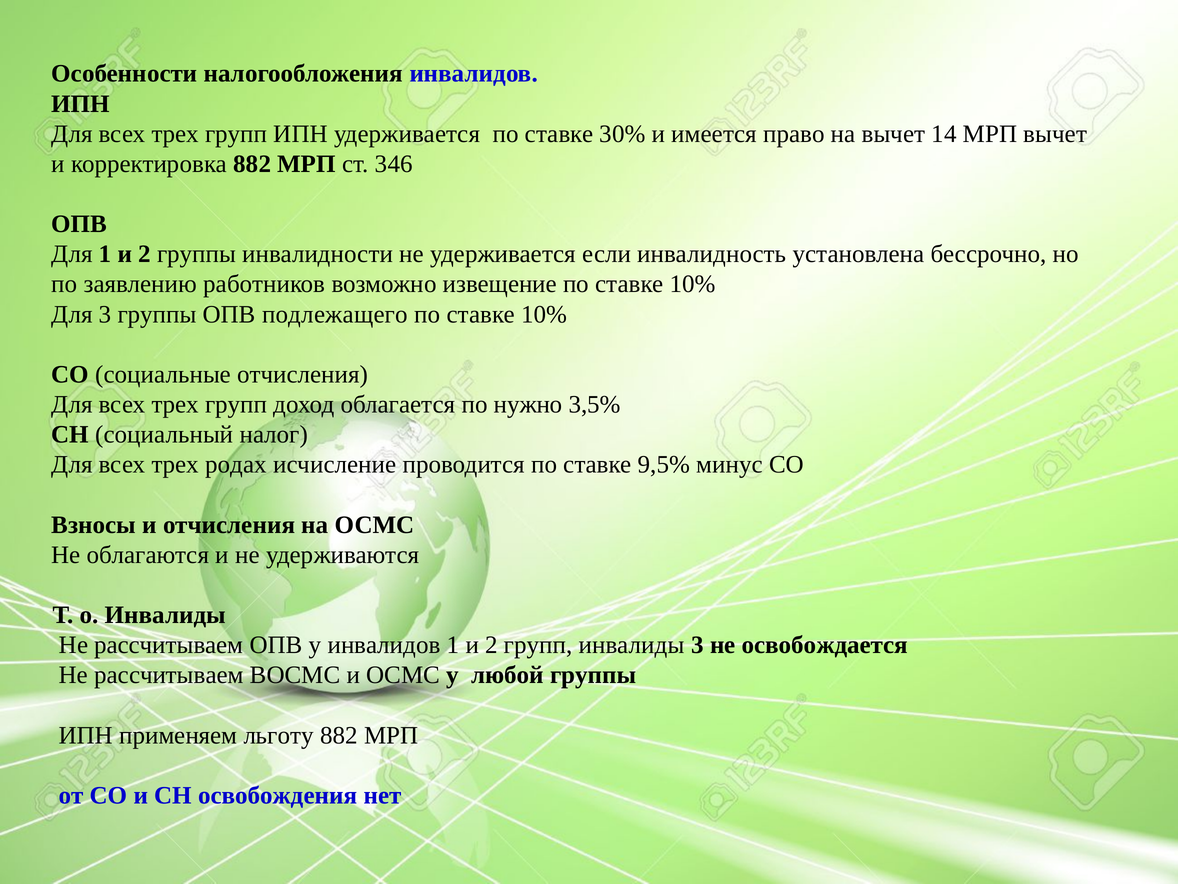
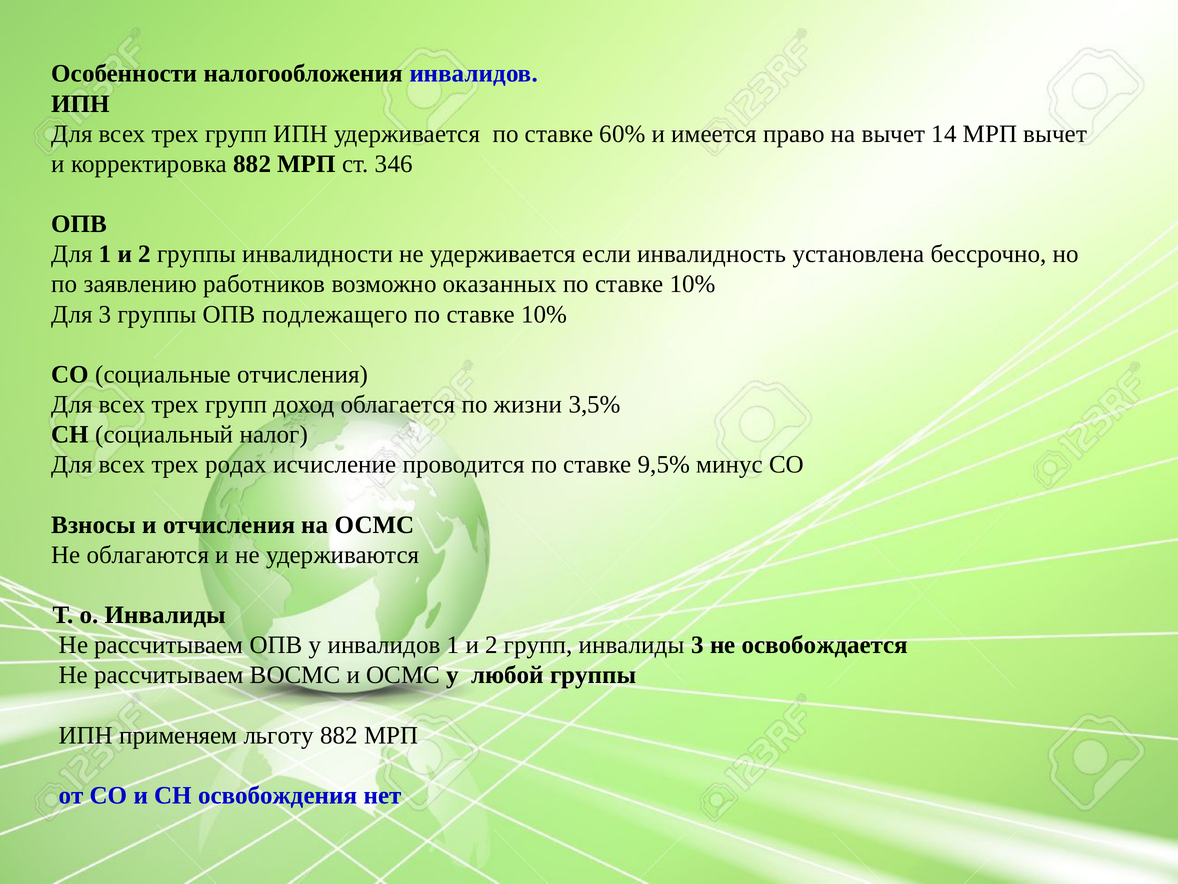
30%: 30% -> 60% (622, 134)
извещение: извещение -> оказанных (500, 284)
нужно: нужно -> жизни (528, 404)
